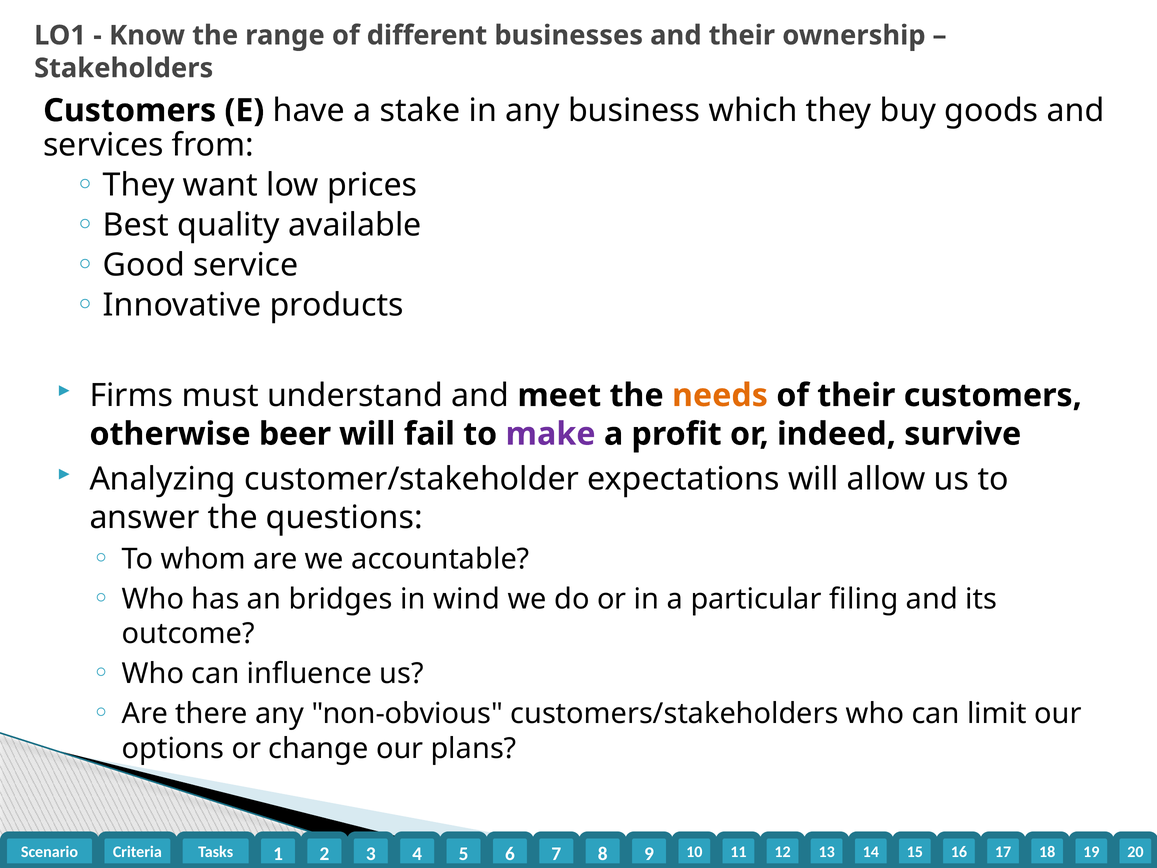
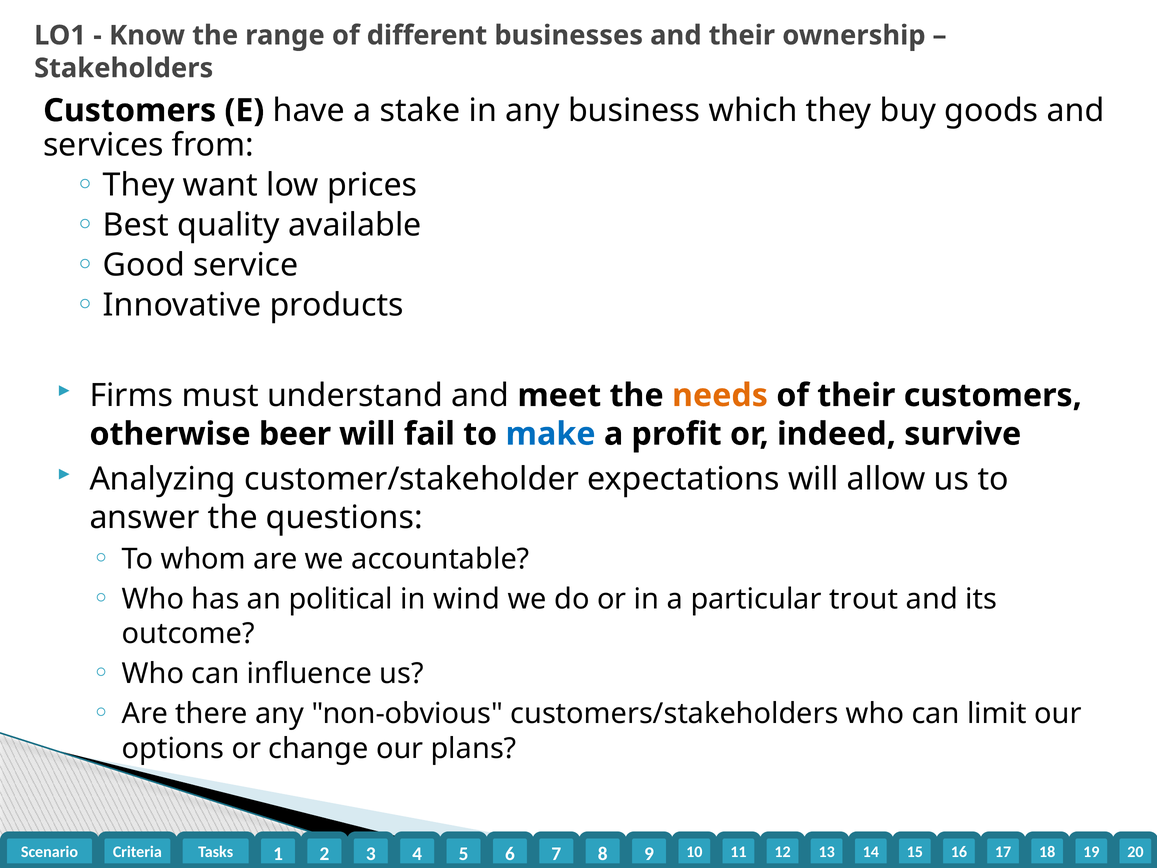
make colour: purple -> blue (551, 434)
bridges: bridges -> political (341, 599)
filing: filing -> trout (864, 599)
